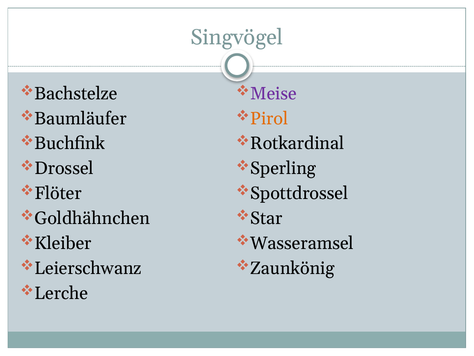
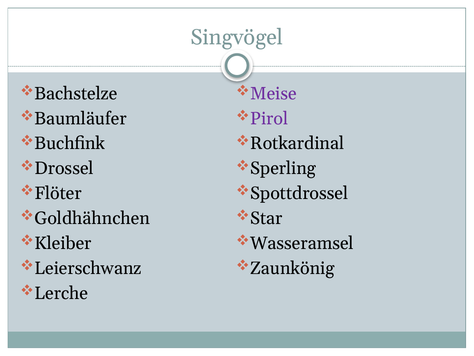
Pirol colour: orange -> purple (269, 118)
